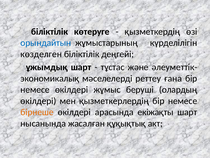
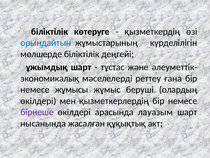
көзделген: көзделген -> мөлшерде (41, 54)
немесе өкілдері: өкілдері -> жұмысы (72, 89)
бірнеше colour: orange -> purple (37, 112)
екiжақты: екiжақты -> лауазым (155, 112)
